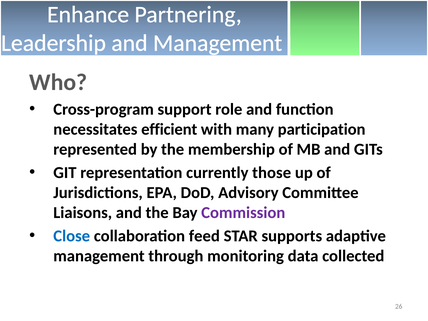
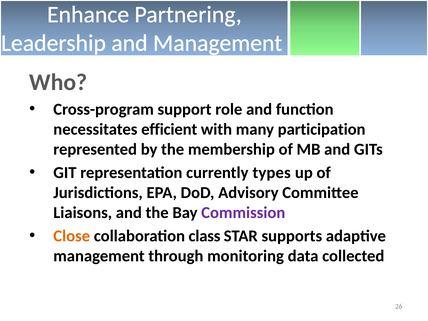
those: those -> types (272, 173)
Close colour: blue -> orange (72, 236)
feed: feed -> class (204, 236)
